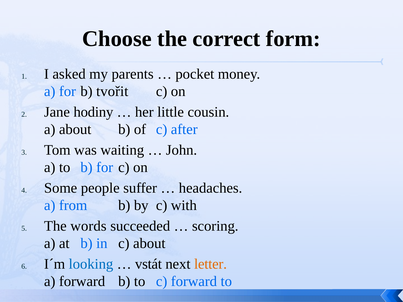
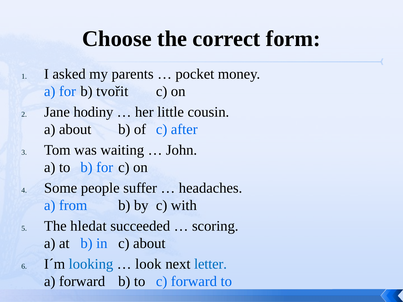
words: words -> hledat (88, 226)
vstát: vstát -> look (148, 264)
letter colour: orange -> blue (211, 264)
